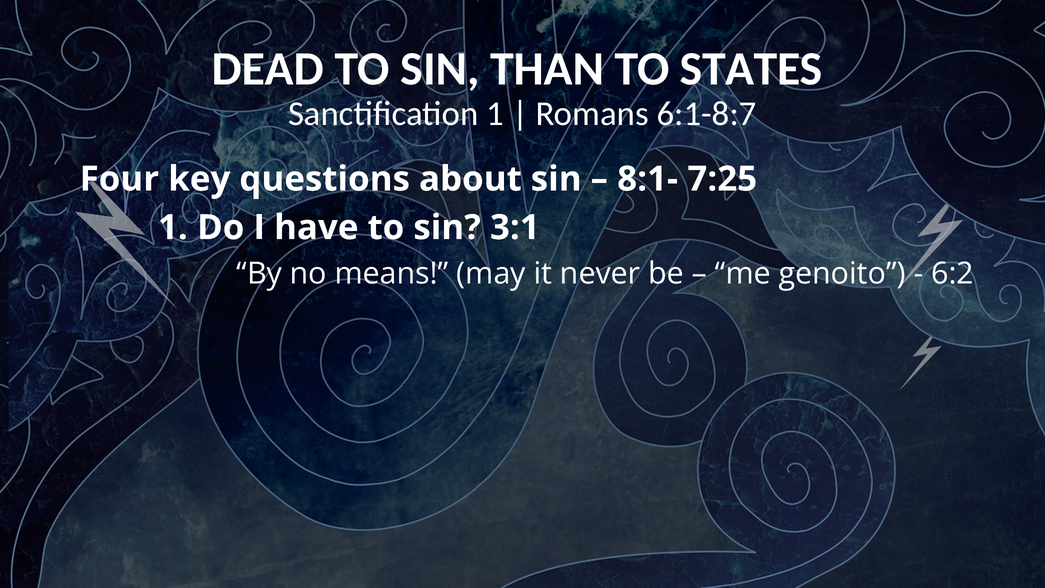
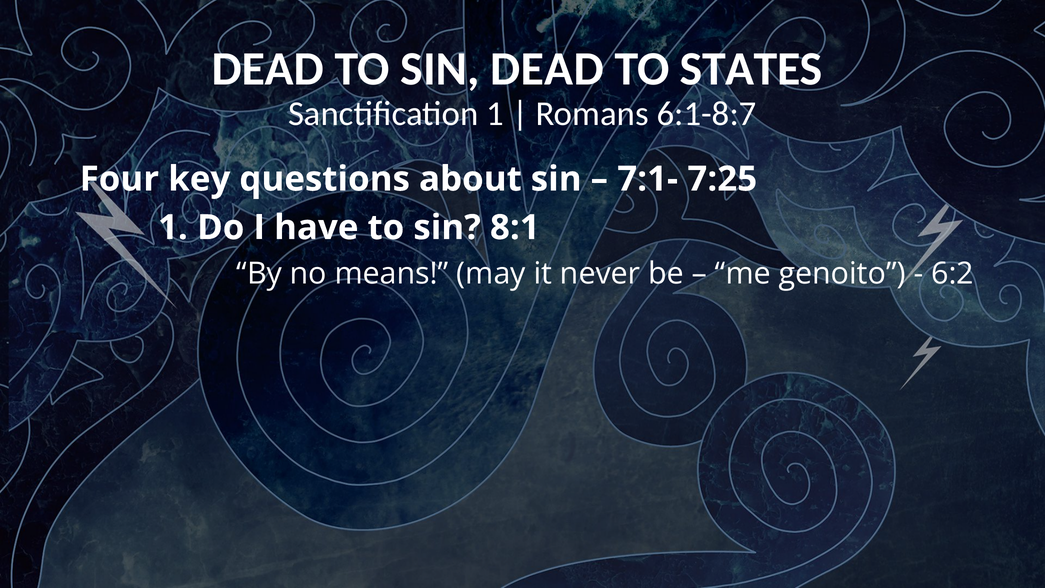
SIN THAN: THAN -> DEAD (547, 69)
8:1-: 8:1- -> 7:1- (648, 179)
3:1: 3:1 -> 8:1 (515, 228)
